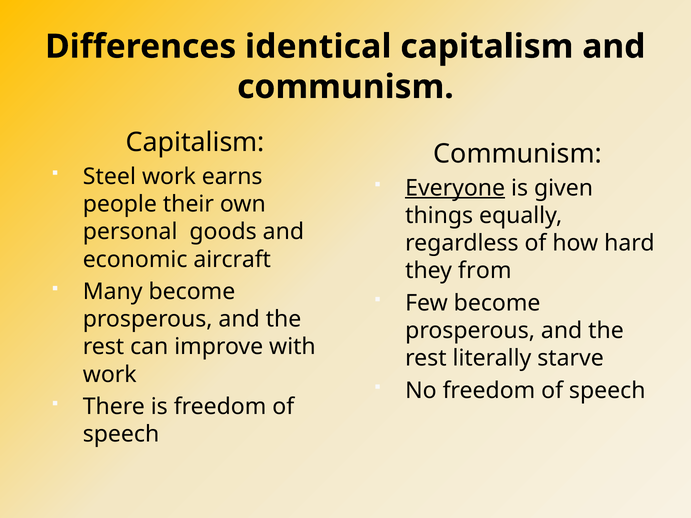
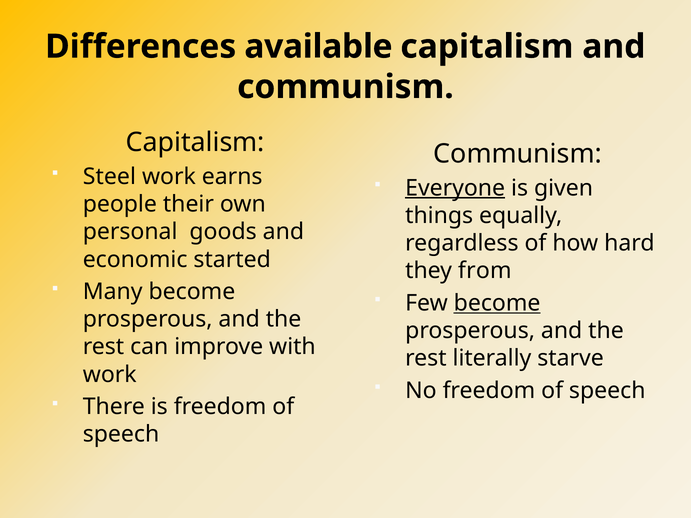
identical: identical -> available (318, 47)
aircraft: aircraft -> started (232, 260)
become underline: none -> present (497, 303)
